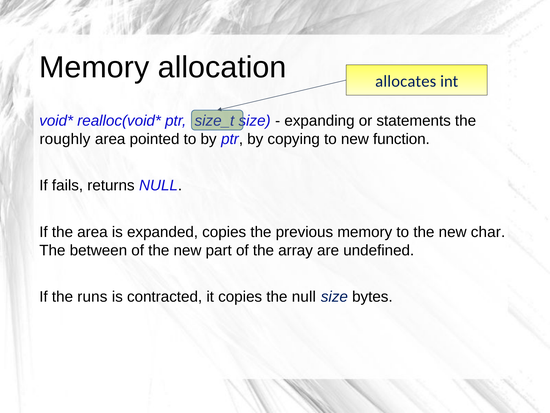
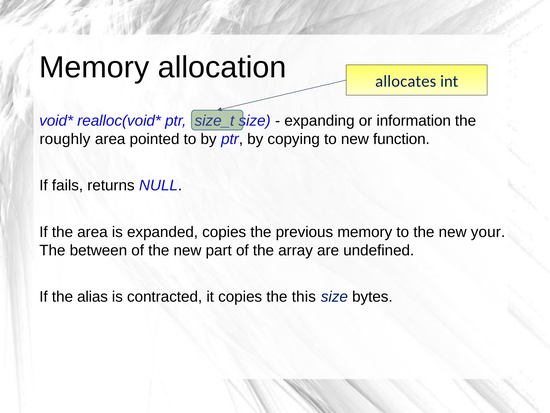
statements: statements -> information (414, 121)
char: char -> your (488, 232)
runs: runs -> alias (93, 296)
the null: null -> this (304, 296)
